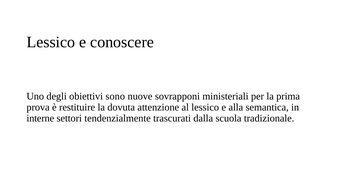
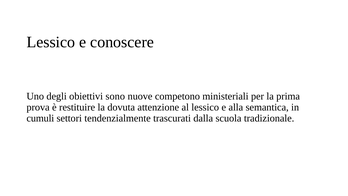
sovrapponi: sovrapponi -> competono (177, 96)
interne: interne -> cumuli (40, 118)
